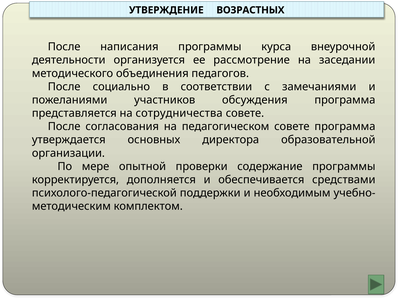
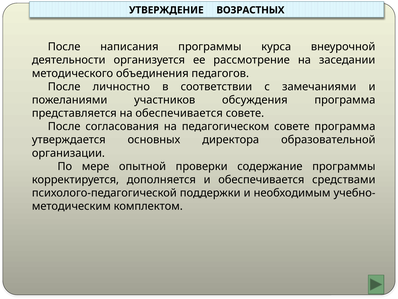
социально: социально -> личностно (121, 86)
на сотрудничества: сотрудничества -> обеспечивается (179, 113)
